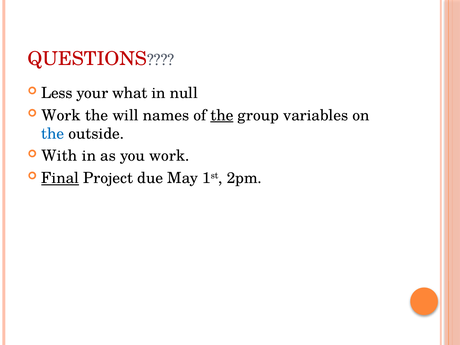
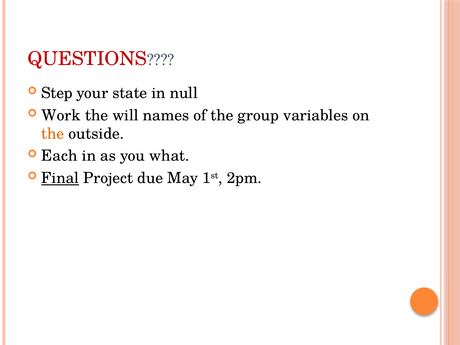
Less: Less -> Step (57, 93)
what: what -> state (130, 93)
the underline: present -> none (222, 115)
the colour: blue -> orange (53, 134)
With: With -> Each (59, 156)
you work: work -> what (169, 156)
